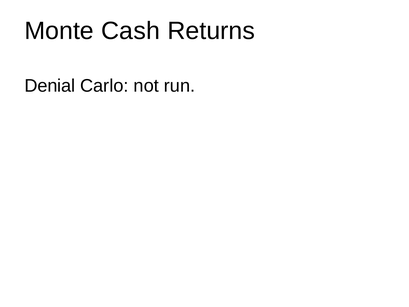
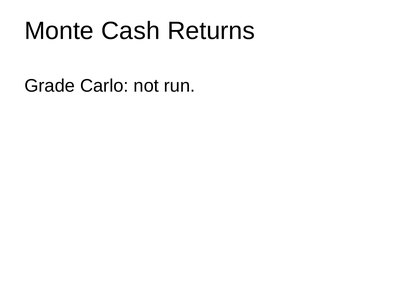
Denial: Denial -> Grade (50, 86)
